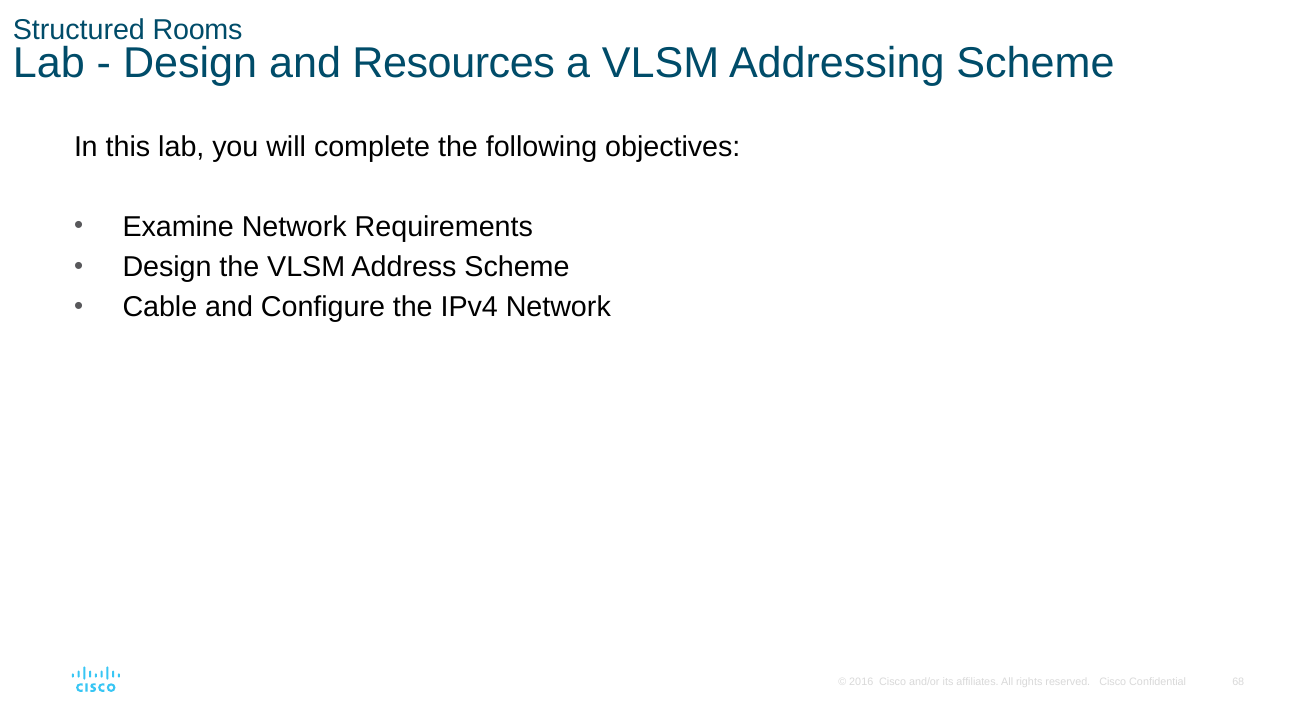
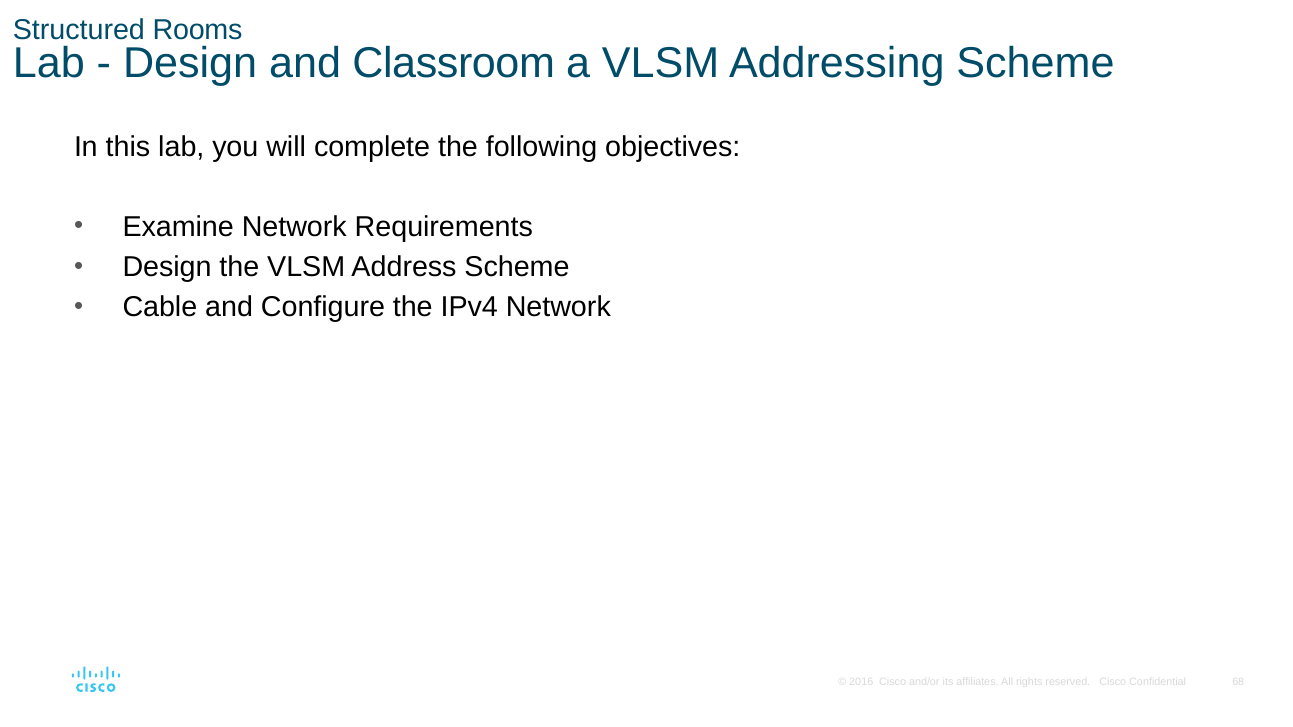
Resources: Resources -> Classroom (454, 64)
